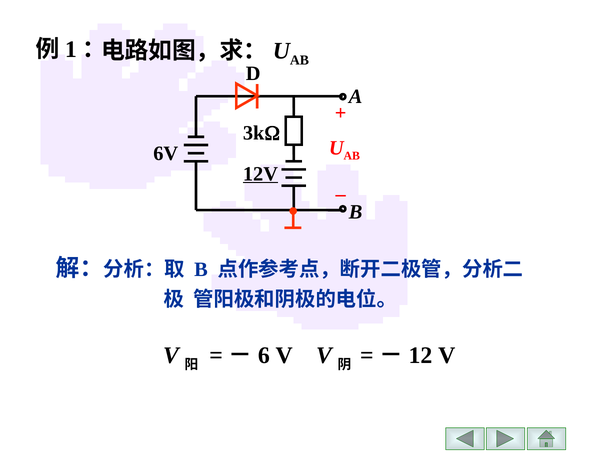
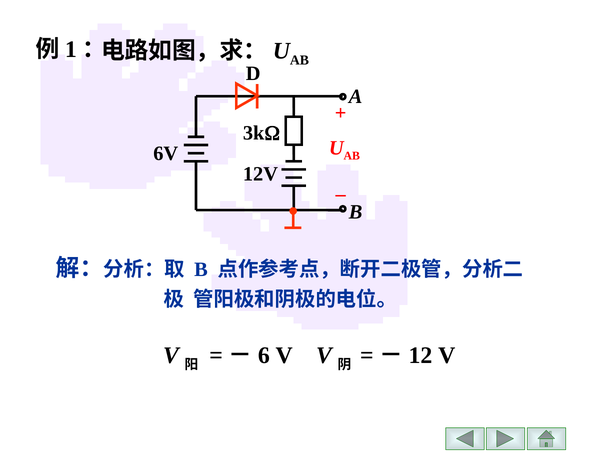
12V underline: present -> none (260, 174)
